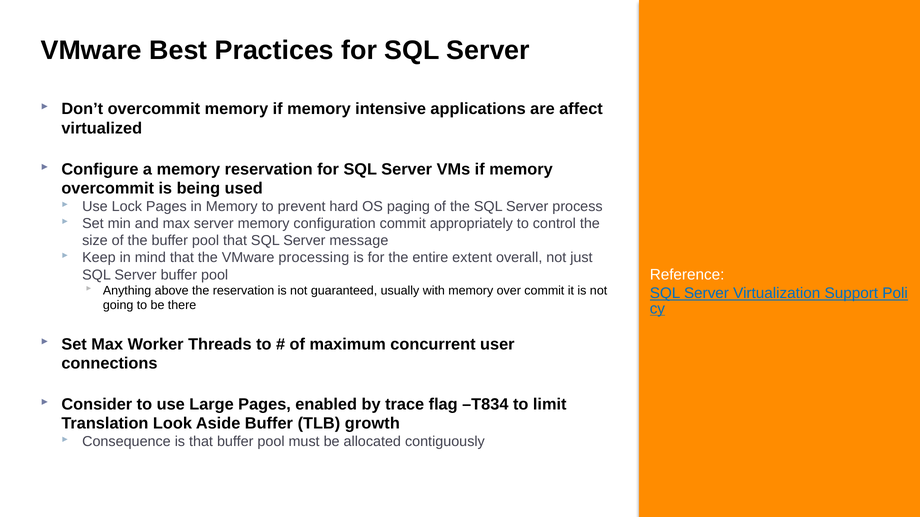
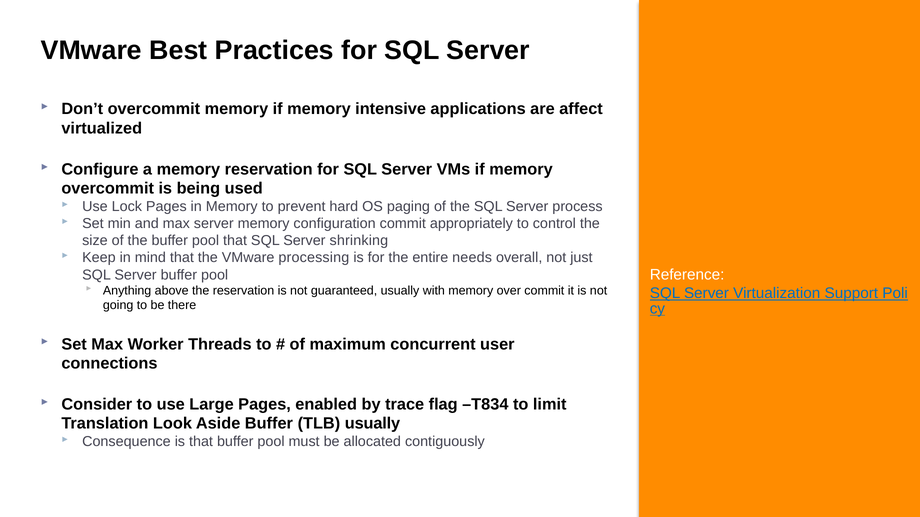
message: message -> shrinking (359, 241)
extent: extent -> needs (472, 258)
TLB growth: growth -> usually (372, 424)
